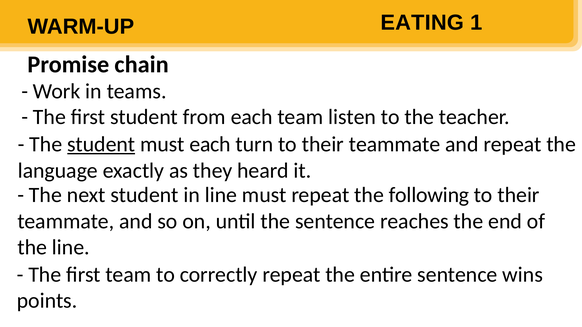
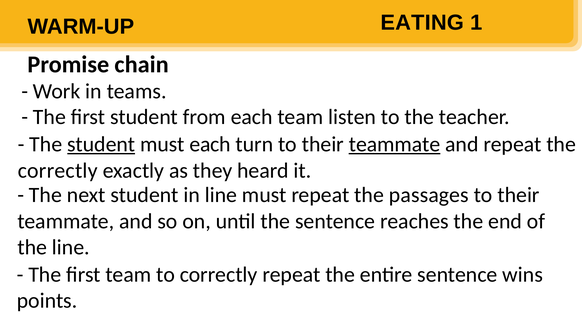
teammate underline: none -> present (395, 144)
language: language -> correctly (58, 171)
following: following -> passages (429, 195)
